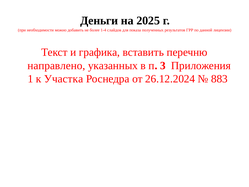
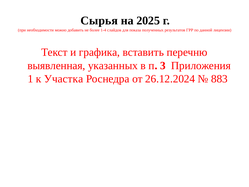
Деньги: Деньги -> Сырья (99, 21)
направлено: направлено -> выявленная (56, 66)
